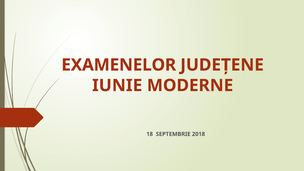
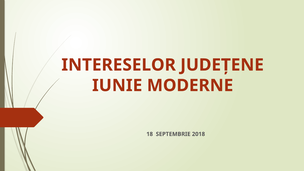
EXAMENELOR: EXAMENELOR -> INTERESELOR (119, 65)
